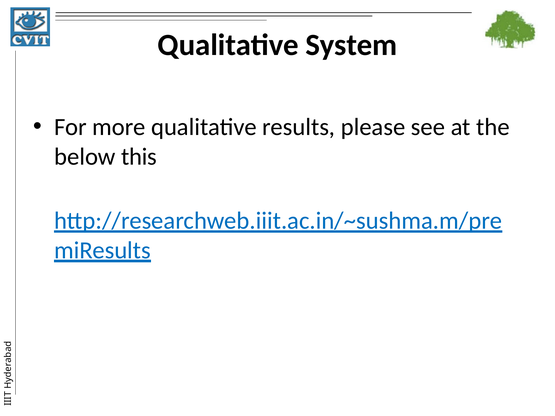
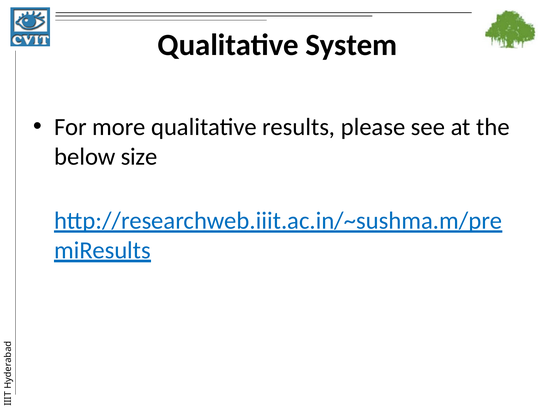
this: this -> size (139, 157)
